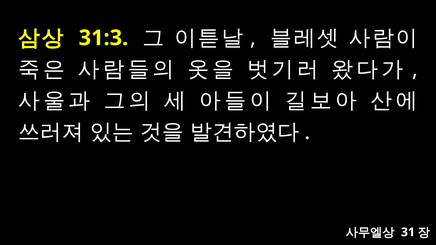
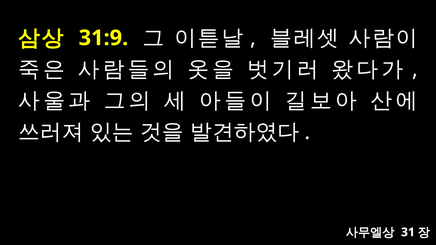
31:3: 31:3 -> 31:9 (103, 38)
